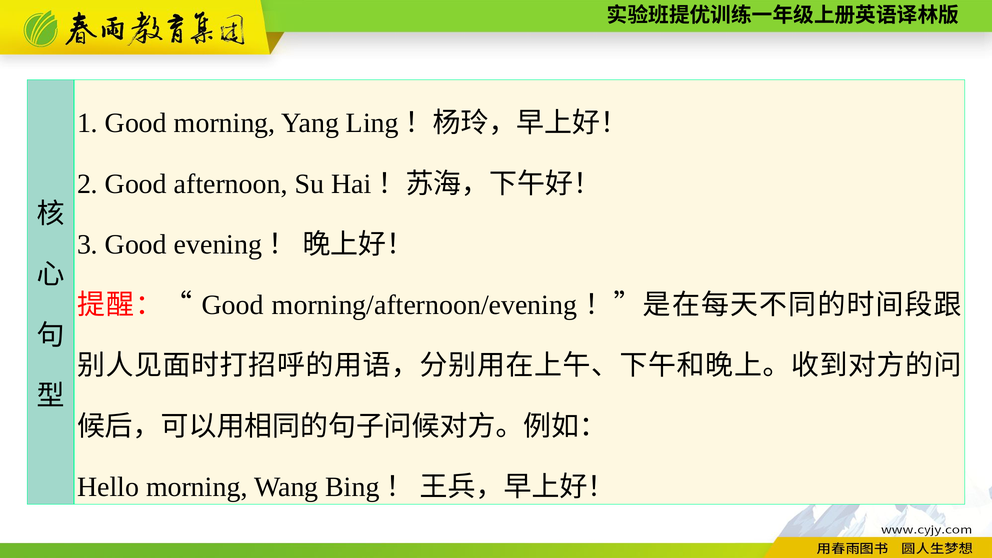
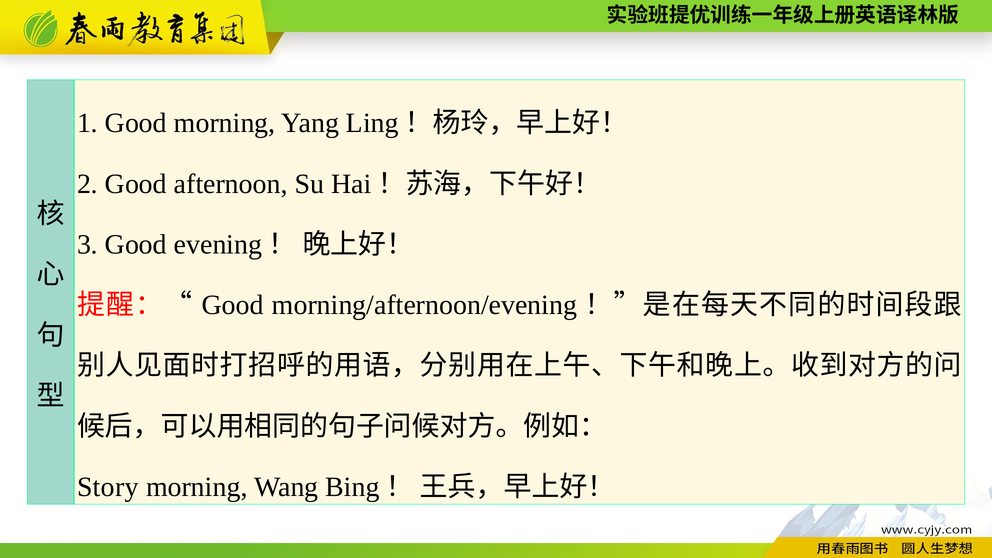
Hello: Hello -> Story (108, 487)
